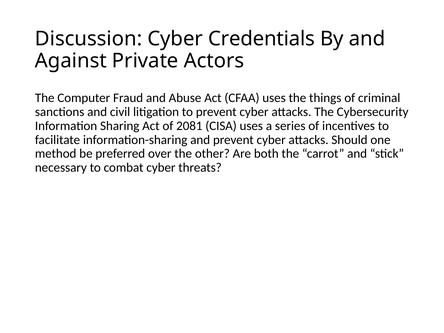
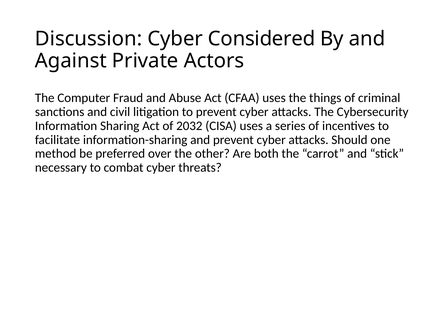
Credentials: Credentials -> Considered (262, 39)
2081: 2081 -> 2032 (189, 126)
